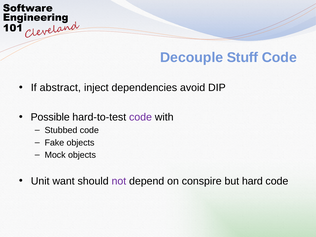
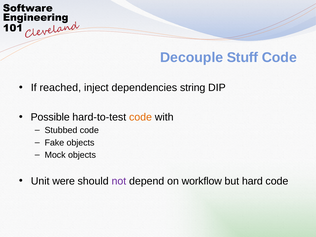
abstract: abstract -> reached (60, 88)
avoid: avoid -> string (193, 88)
code colour: purple -> orange (141, 117)
want: want -> were (64, 181)
conspire: conspire -> workflow (202, 181)
